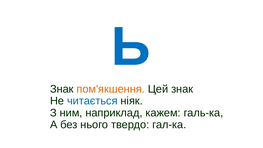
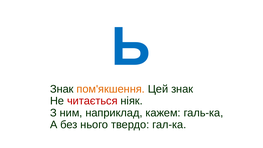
читається colour: blue -> red (92, 101)
